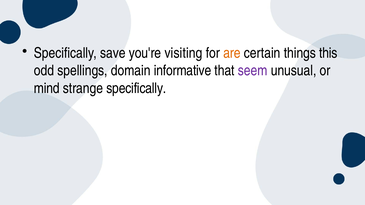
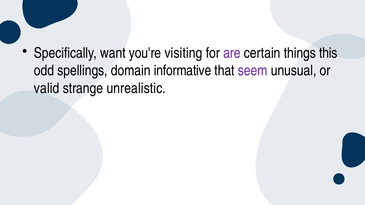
save: save -> want (113, 53)
are colour: orange -> purple (232, 53)
mind: mind -> valid (47, 88)
strange specifically: specifically -> unrealistic (136, 88)
